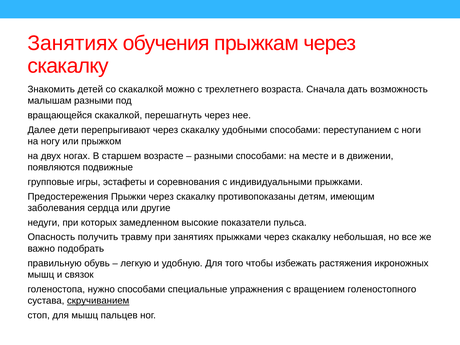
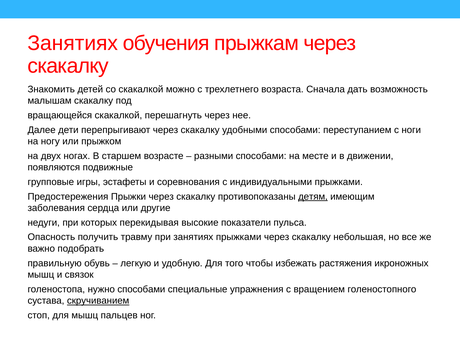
малышам разными: разными -> скакалку (94, 101)
детям underline: none -> present (313, 197)
замедленном: замедленном -> перекидывая (149, 223)
